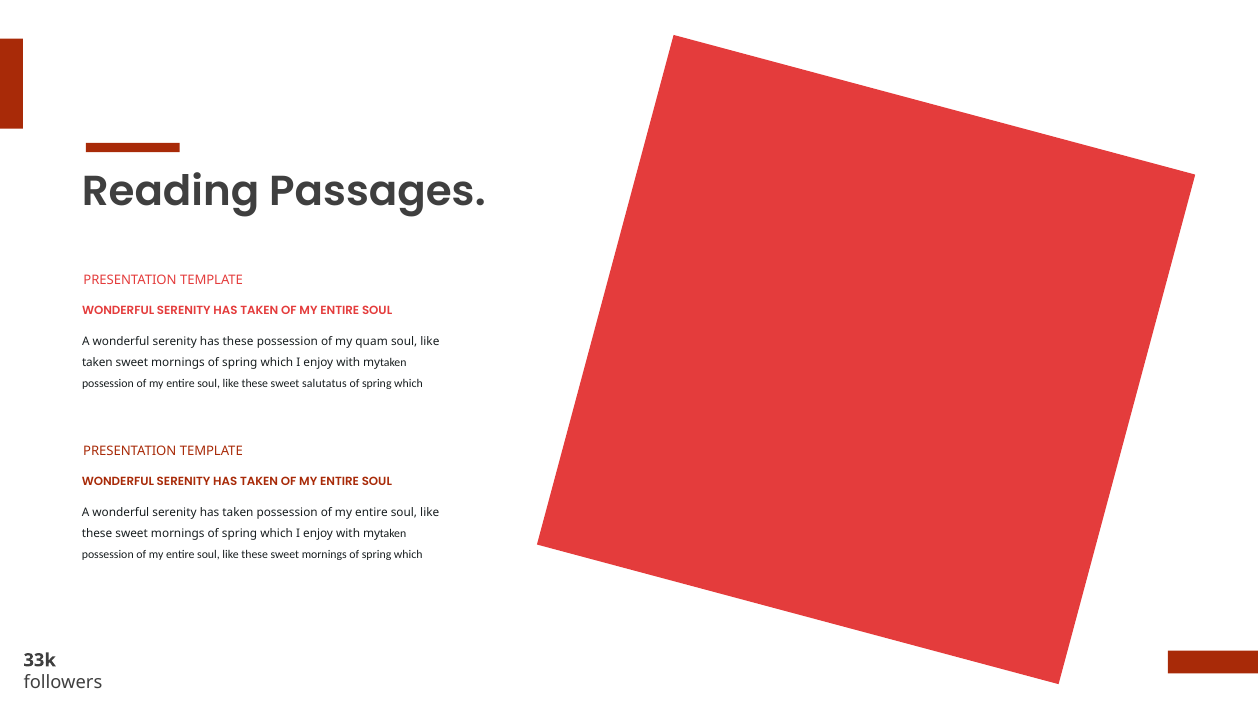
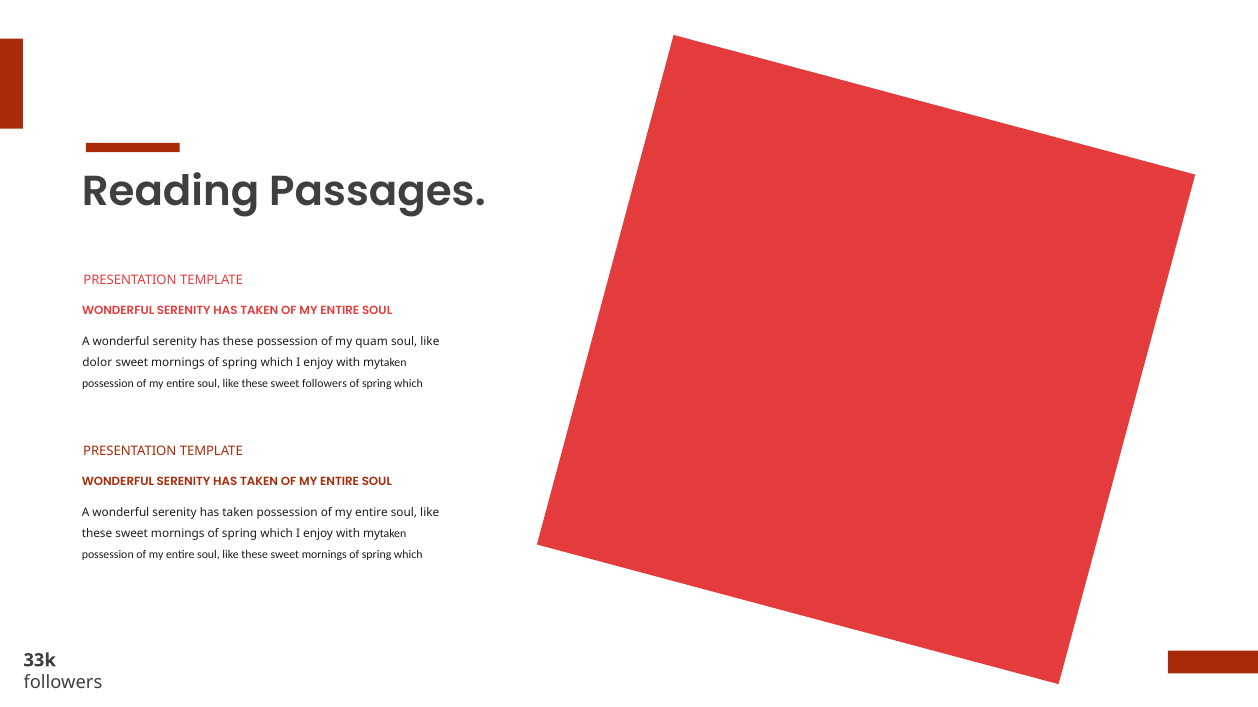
taken: taken -> dolor (97, 363)
sweet salutatus: salutatus -> followers (324, 384)
